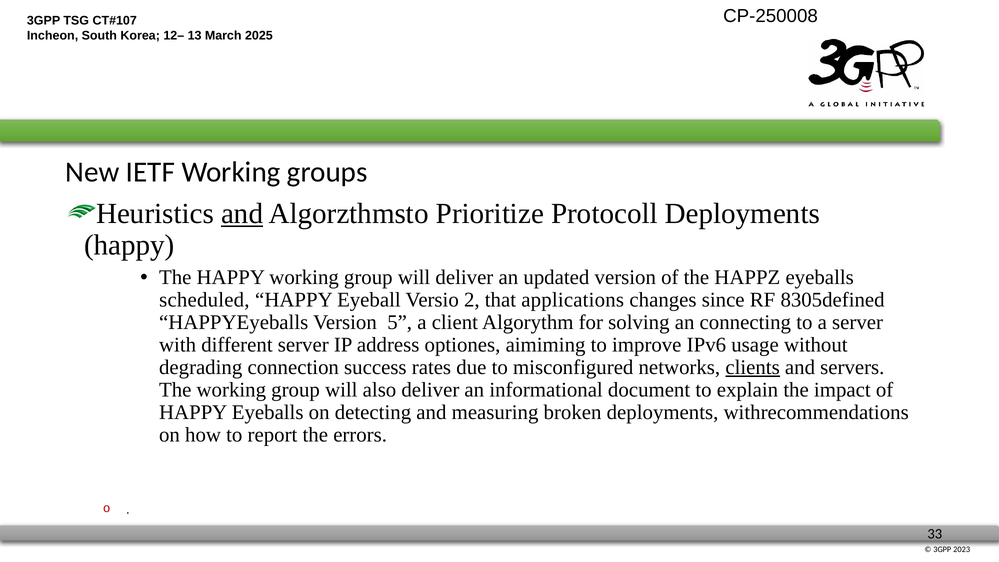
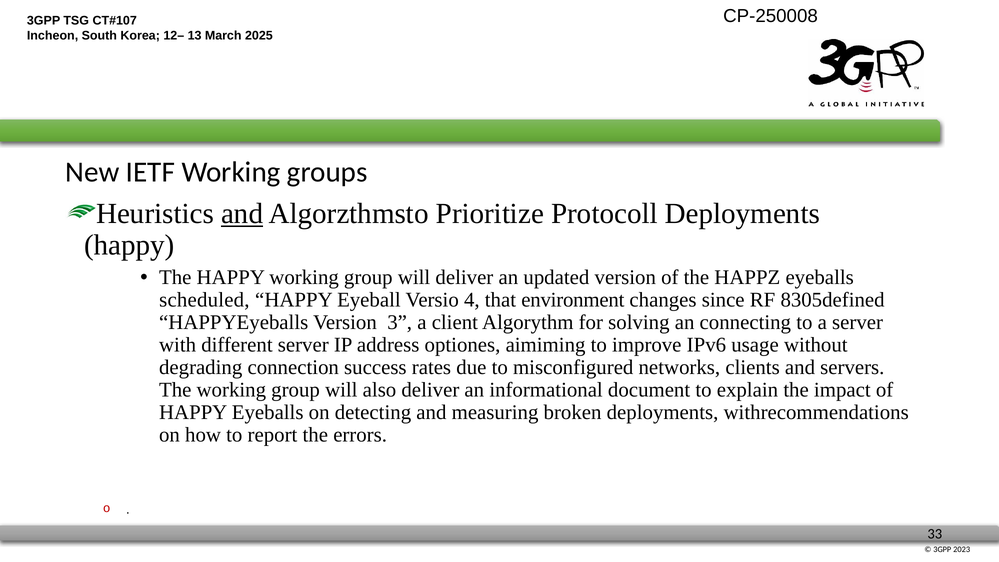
2: 2 -> 4 (472, 300)
applications: applications -> environment (573, 300)
5: 5 -> 3 (400, 322)
clients underline: present -> none (753, 367)
